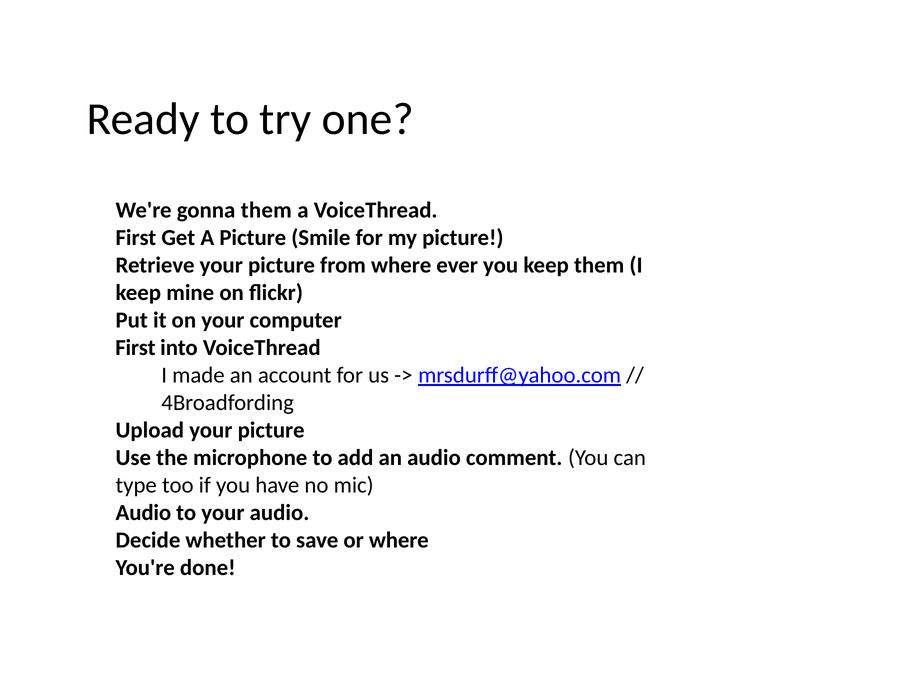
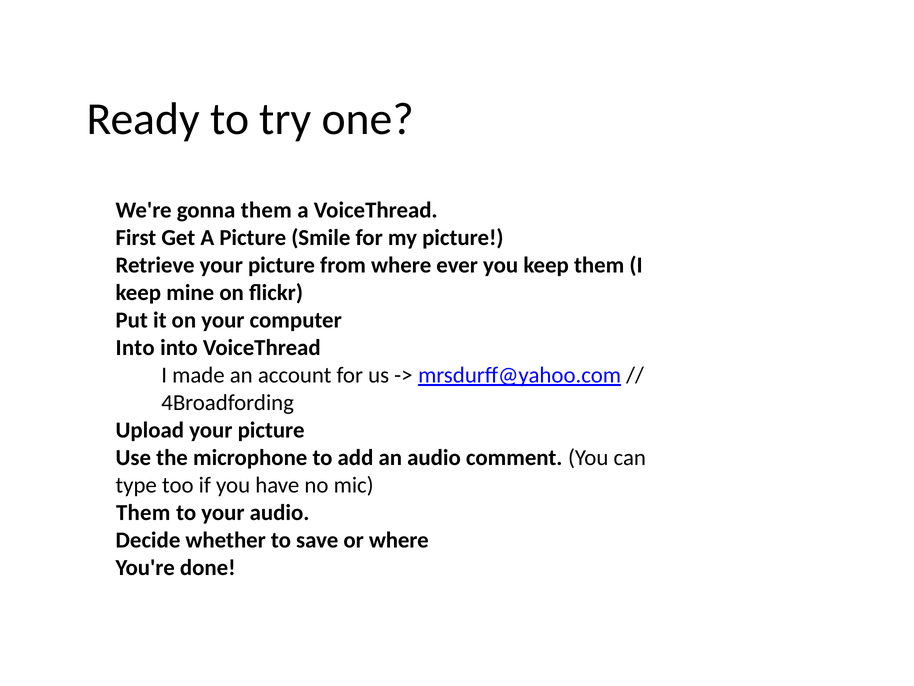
First: First -> Into (135, 347)
Audio: Audio -> Them (143, 512)
